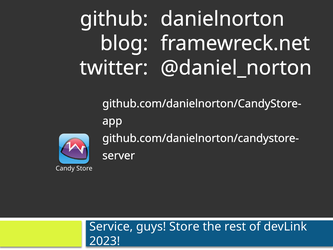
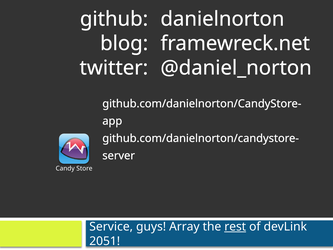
guys Store: Store -> Array (184, 226)
rest underline: none -> present (235, 226)
2023: 2023 -> 2051 (105, 241)
